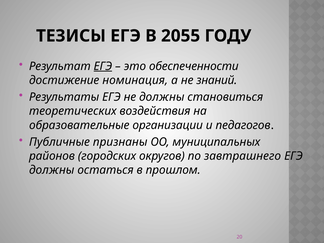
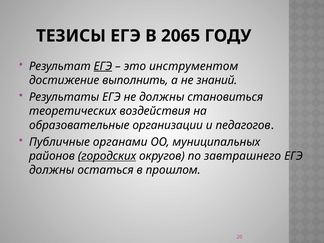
2055: 2055 -> 2065 (181, 36)
обеспеченности: обеспеченности -> инструментом (194, 66)
номинация: номинация -> выполнить (135, 80)
признаны: признаны -> органами (120, 142)
городских underline: none -> present (107, 156)
